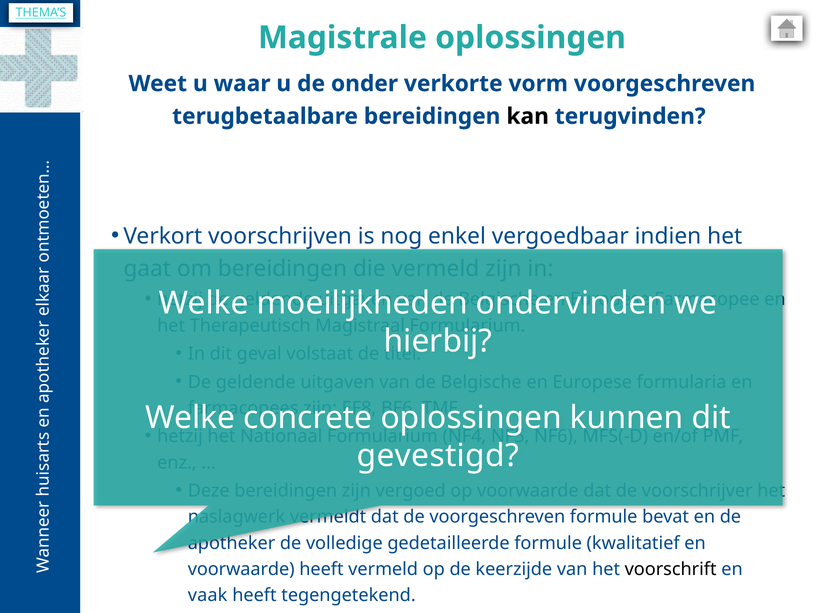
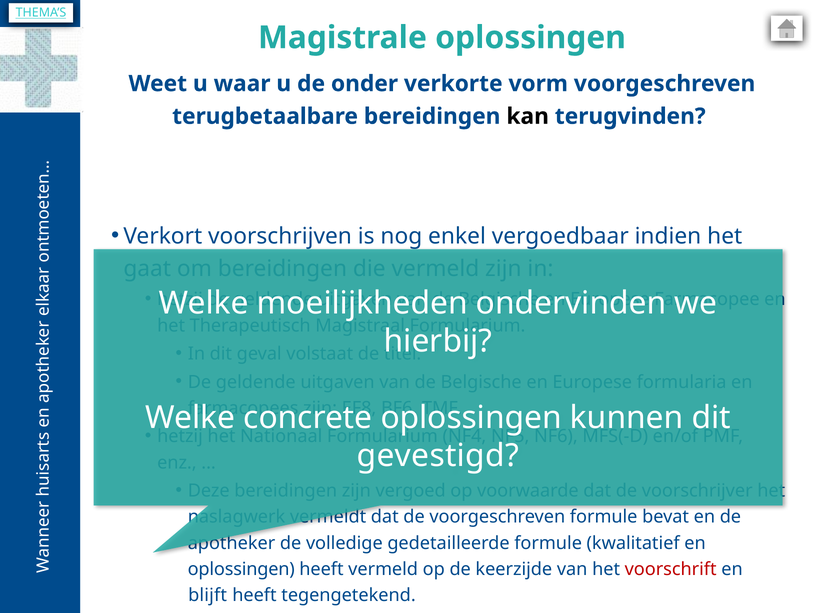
voorwaarde: voorwaarde -> oplossingen (241, 569)
voorschrift colour: black -> red (671, 569)
vaak: vaak -> blijft (208, 595)
